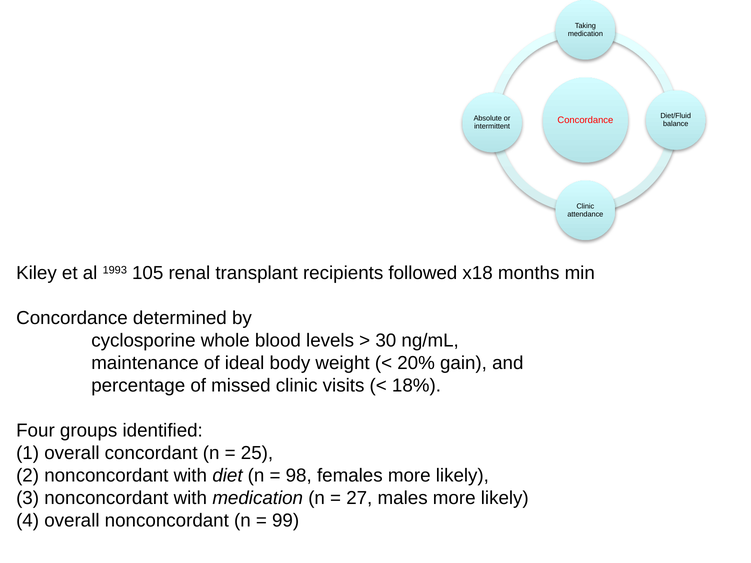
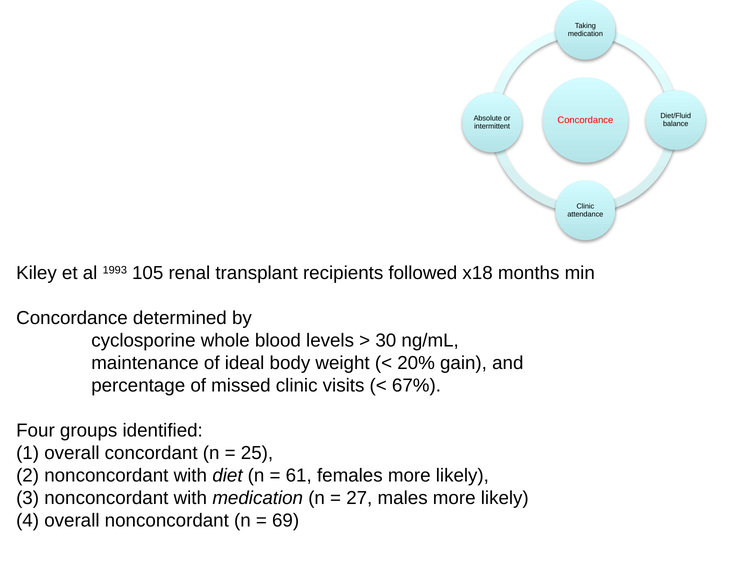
18%: 18% -> 67% (416, 386)
98: 98 -> 61 (299, 476)
99: 99 -> 69 (286, 521)
